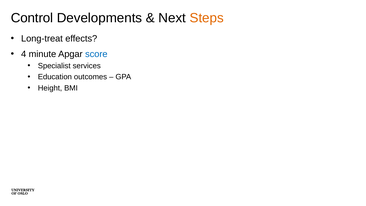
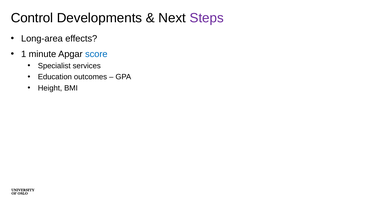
Steps colour: orange -> purple (207, 18)
Long-treat: Long-treat -> Long-area (42, 39)
4: 4 -> 1 (24, 54)
